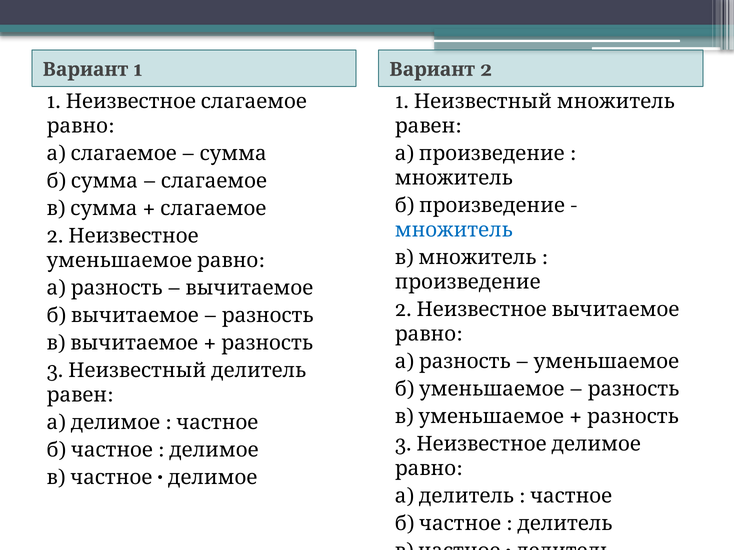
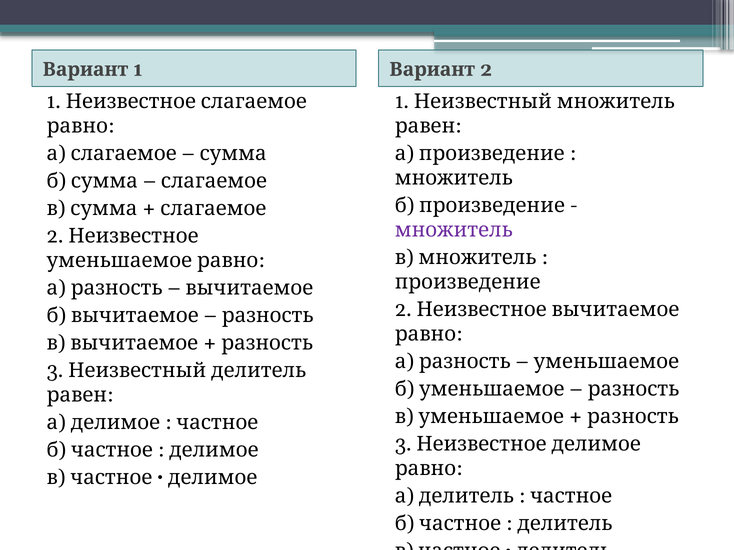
множитель colour: blue -> purple (454, 230)
